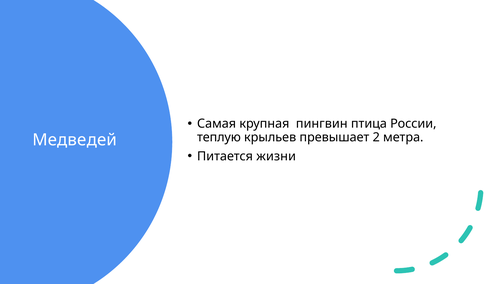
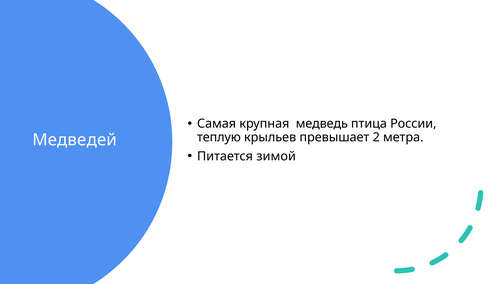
пингвин: пингвин -> медведь (322, 124)
жизни: жизни -> зимой (276, 156)
